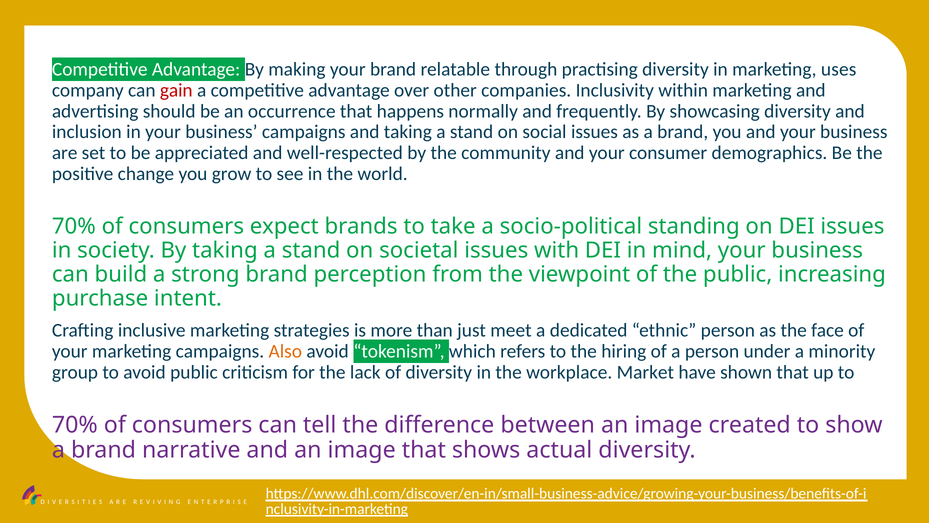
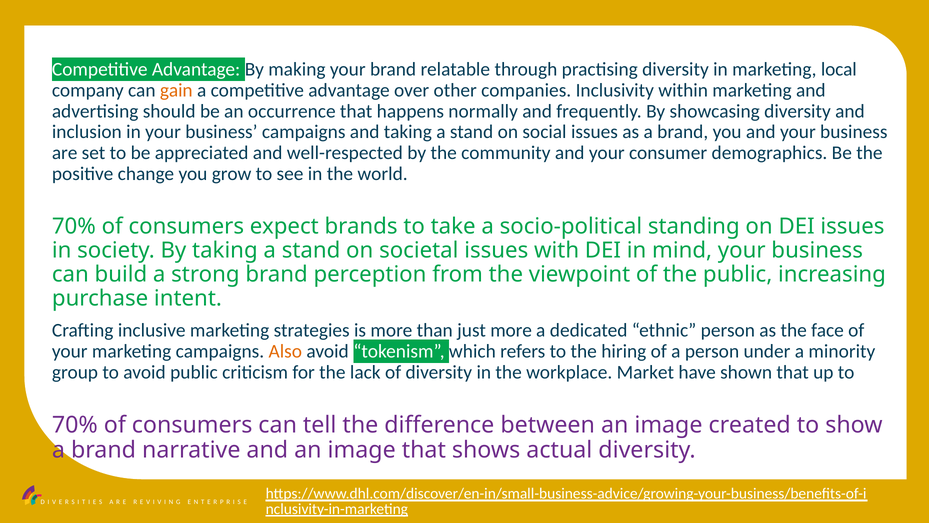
uses: uses -> local (839, 69)
gain colour: red -> orange (176, 90)
just meet: meet -> more (511, 330)
